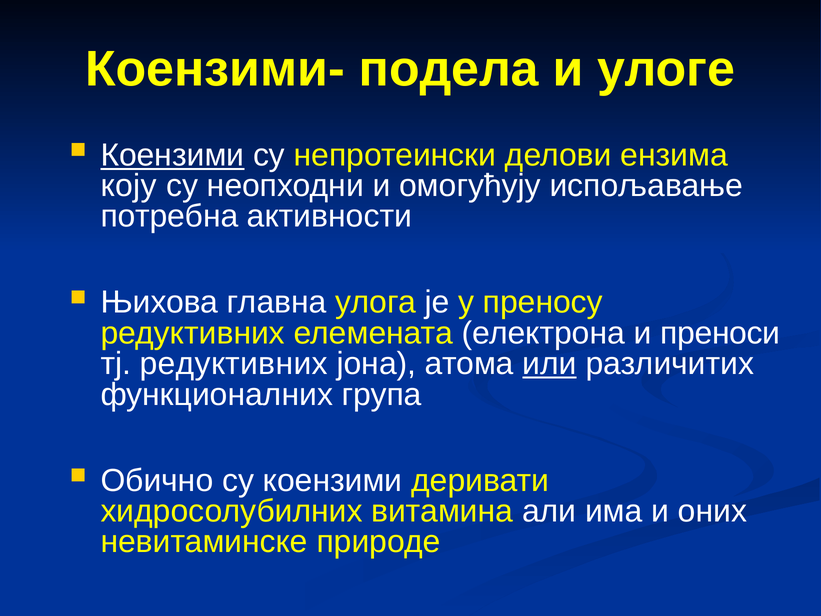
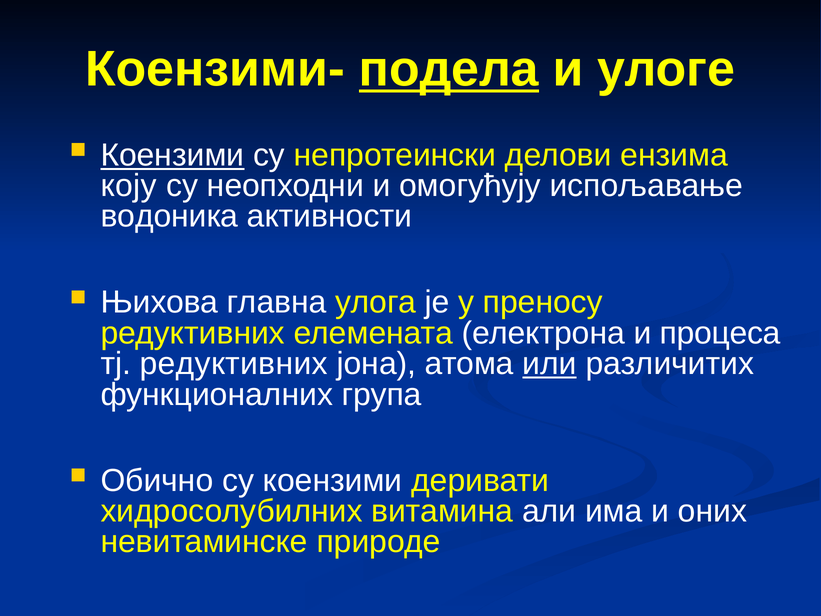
подела underline: none -> present (449, 69)
потребна: потребна -> водоника (169, 216)
преноси: преноси -> процеса (720, 333)
